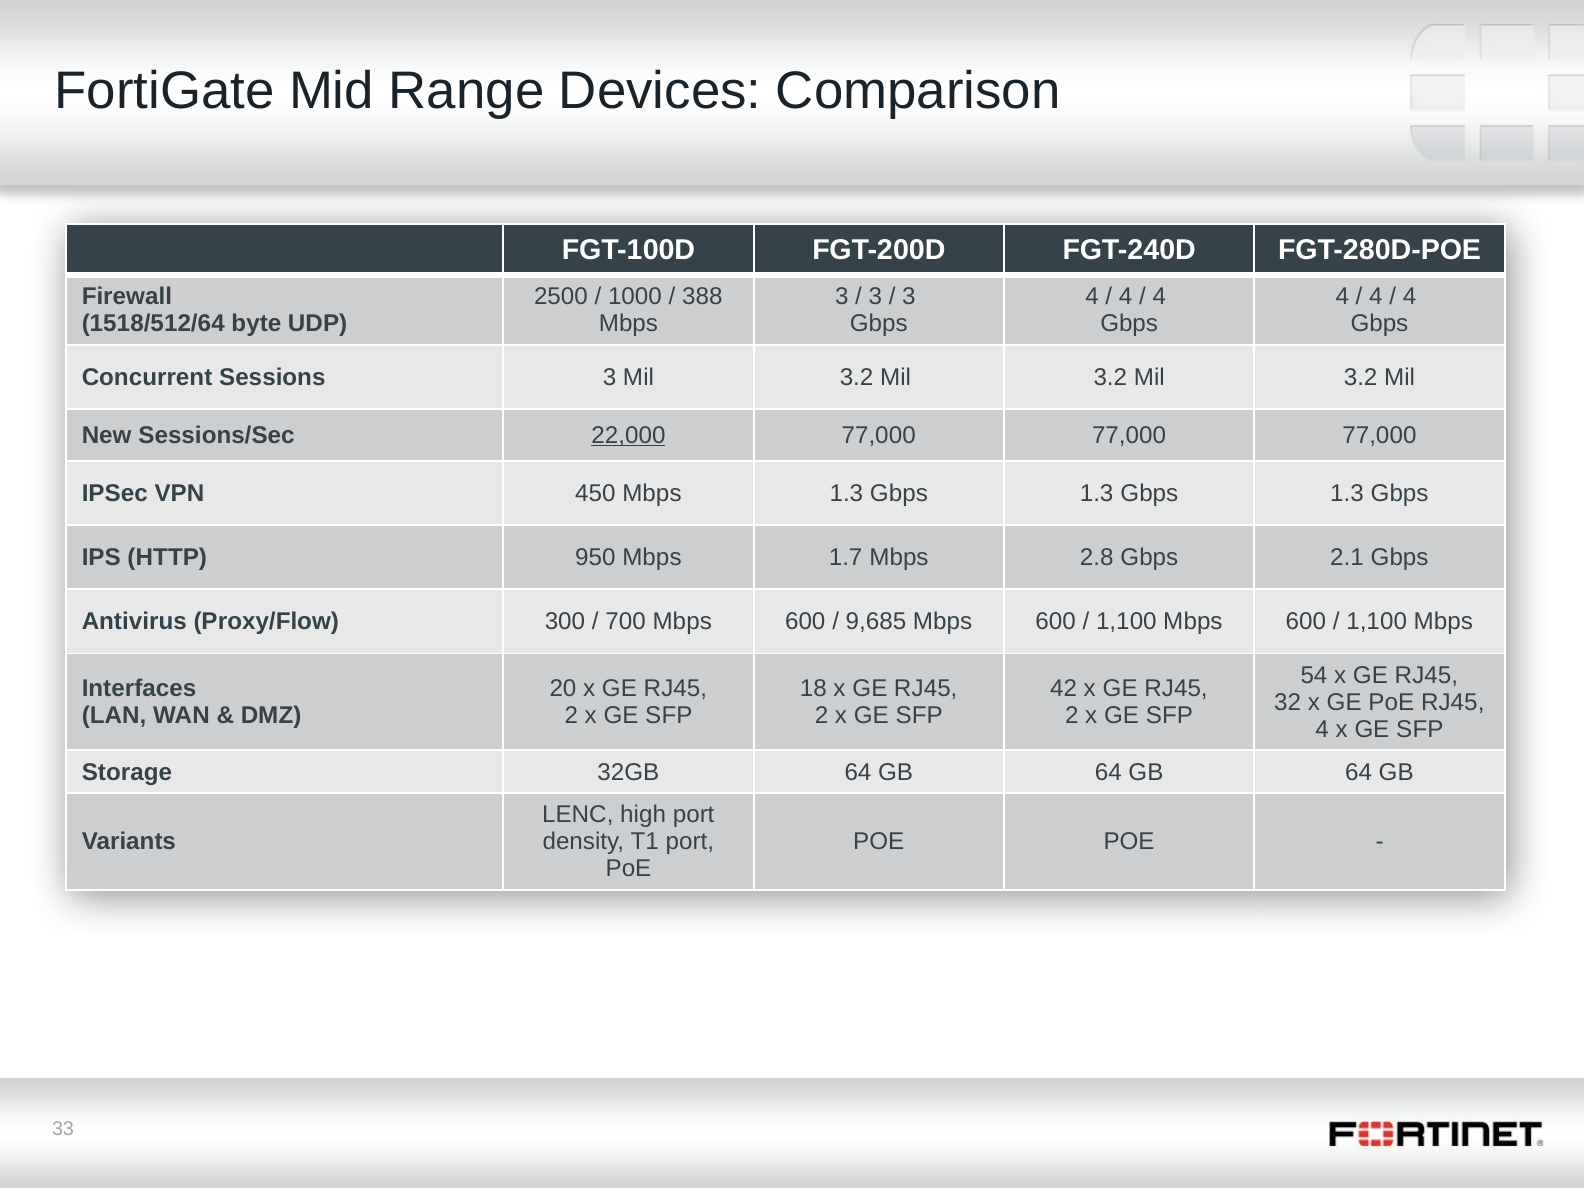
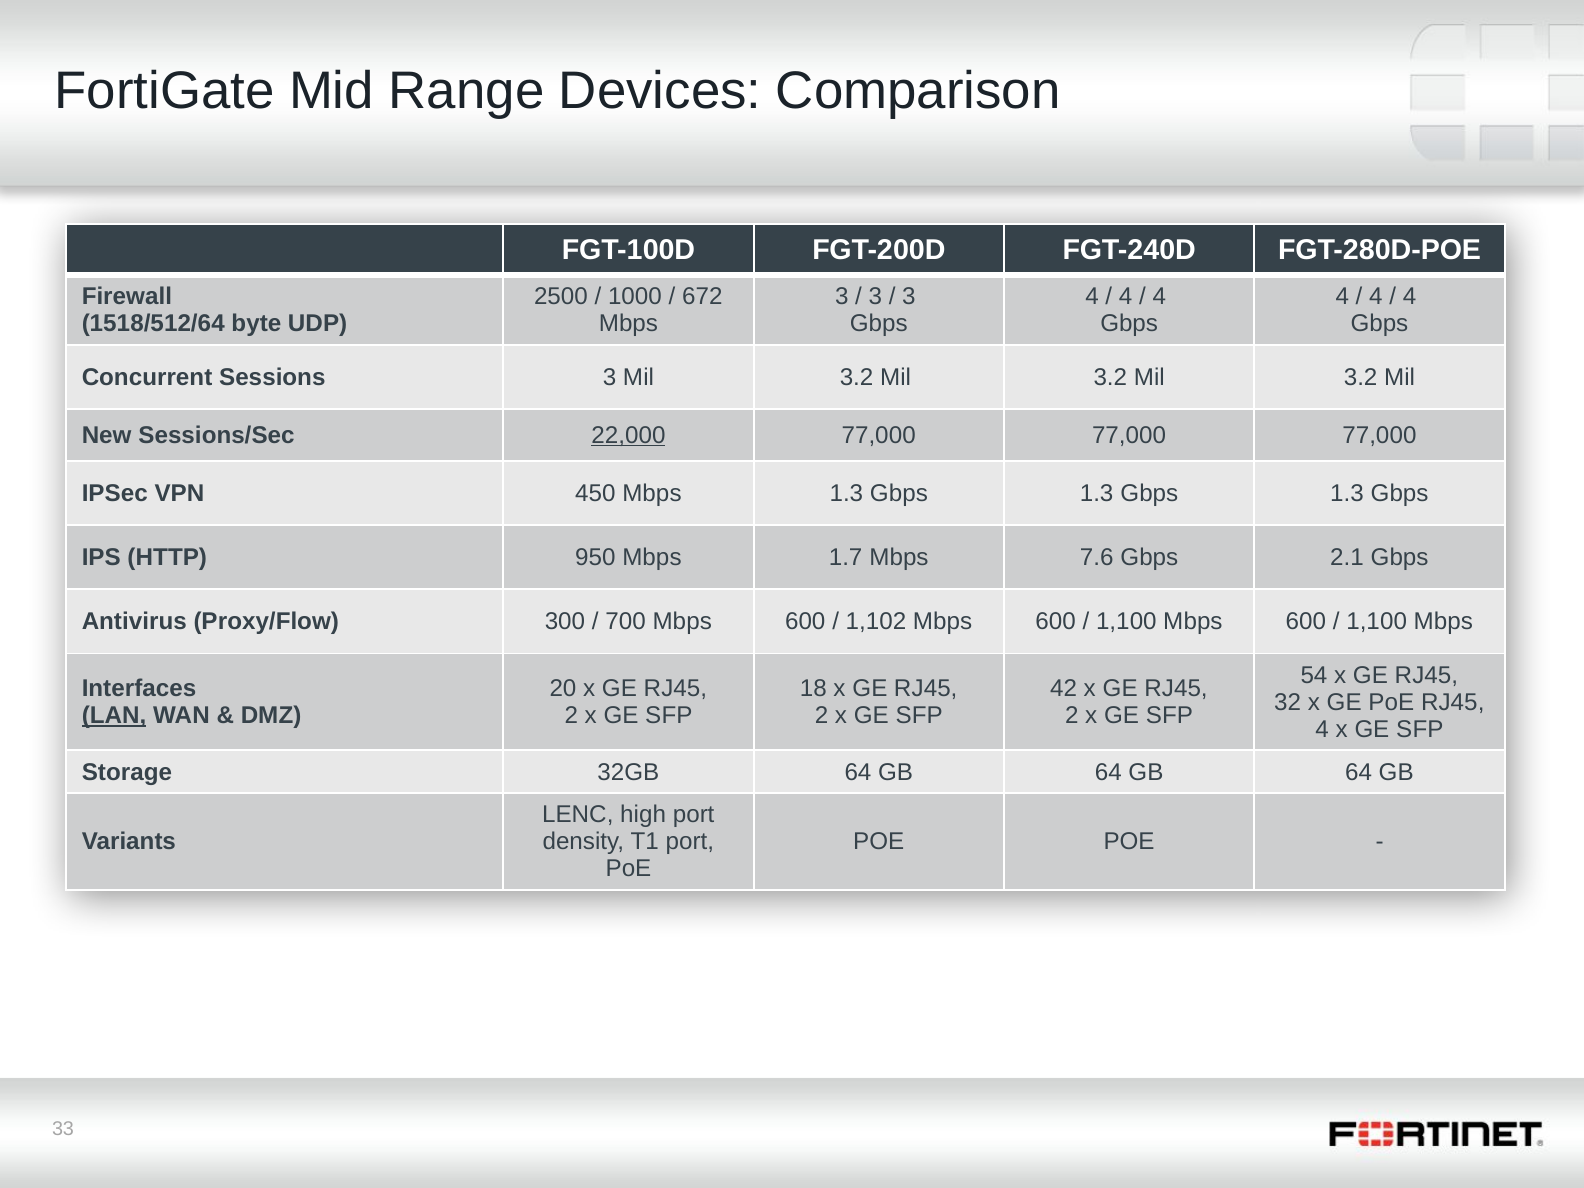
388: 388 -> 672 (702, 297)
2.8: 2.8 -> 7.6 (1097, 558)
9,685: 9,685 -> 1,102 (876, 622)
LAN underline: none -> present (114, 716)
